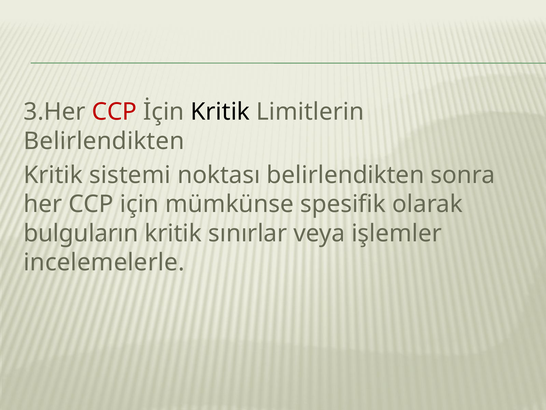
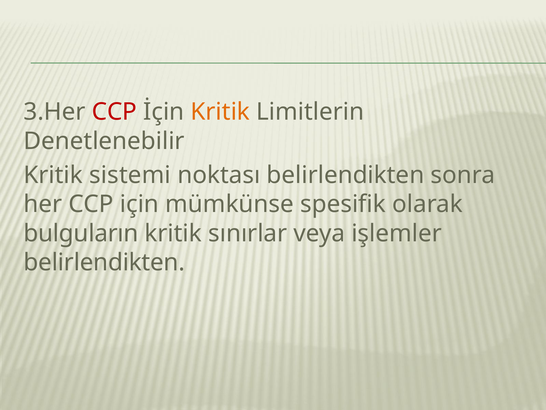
Kritik colour: black -> orange (220, 112)
Belirlendikten: Belirlendikten -> Denetlenebilir (104, 141)
incelemelerle: incelemelerle -> belirlendikten (104, 262)
